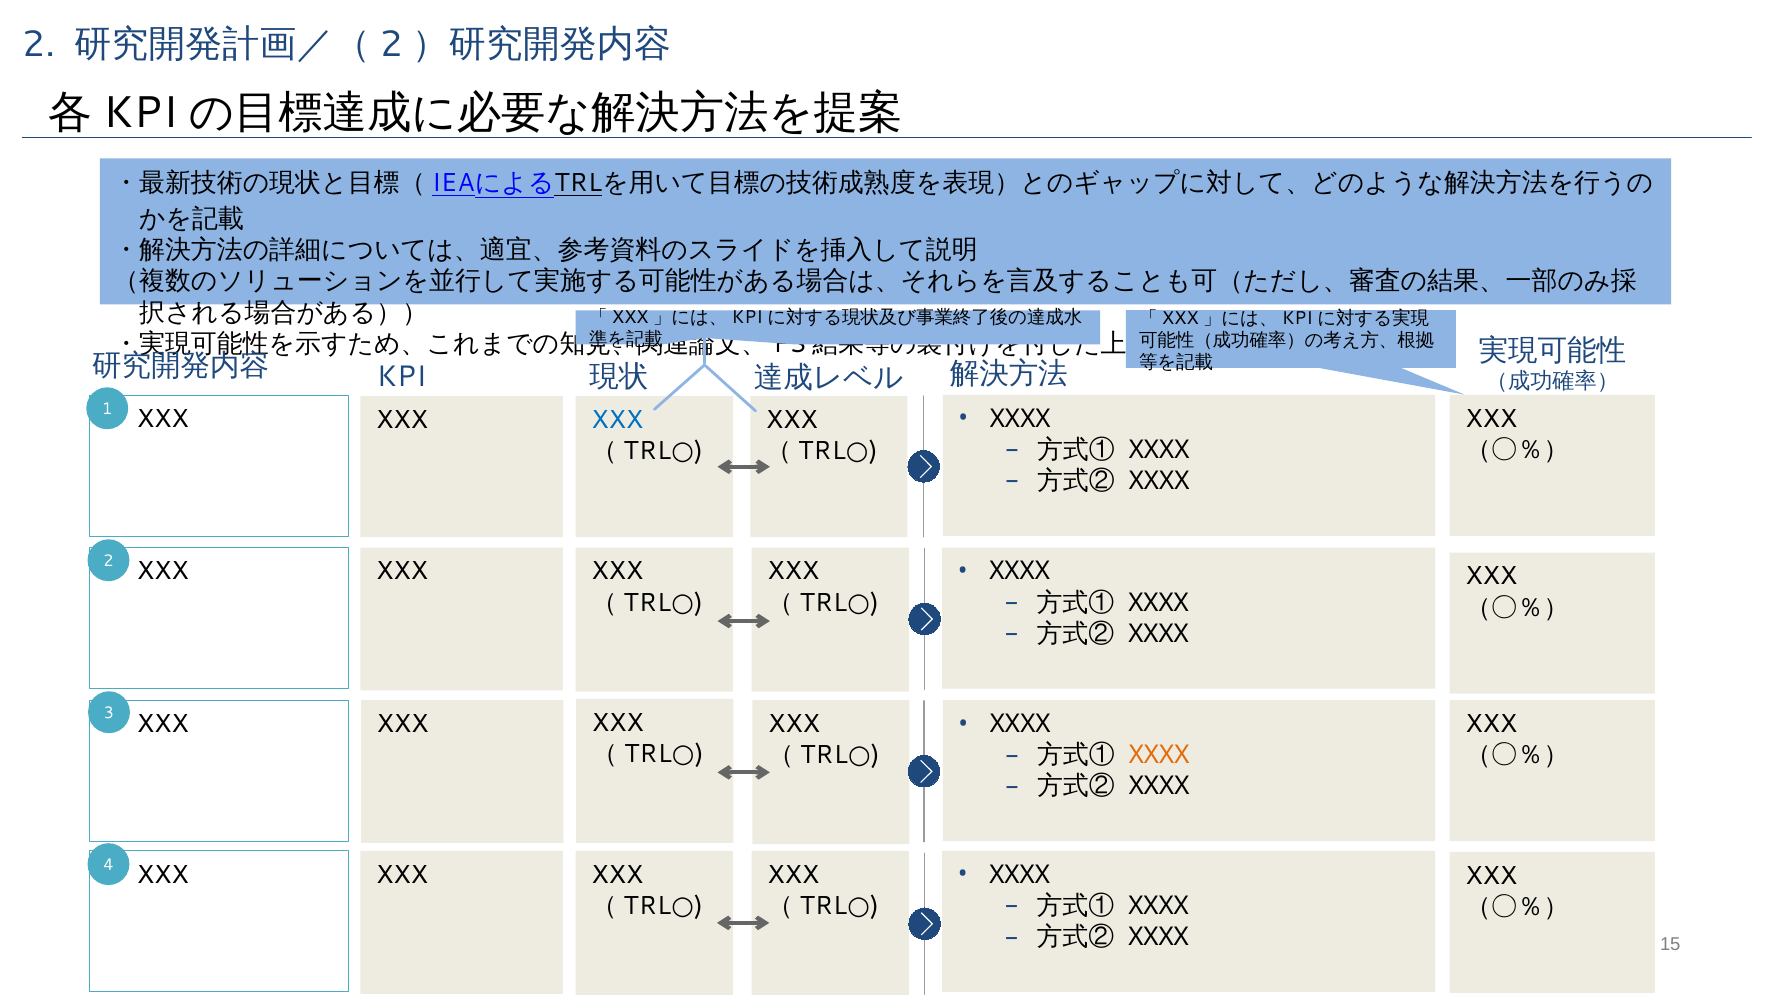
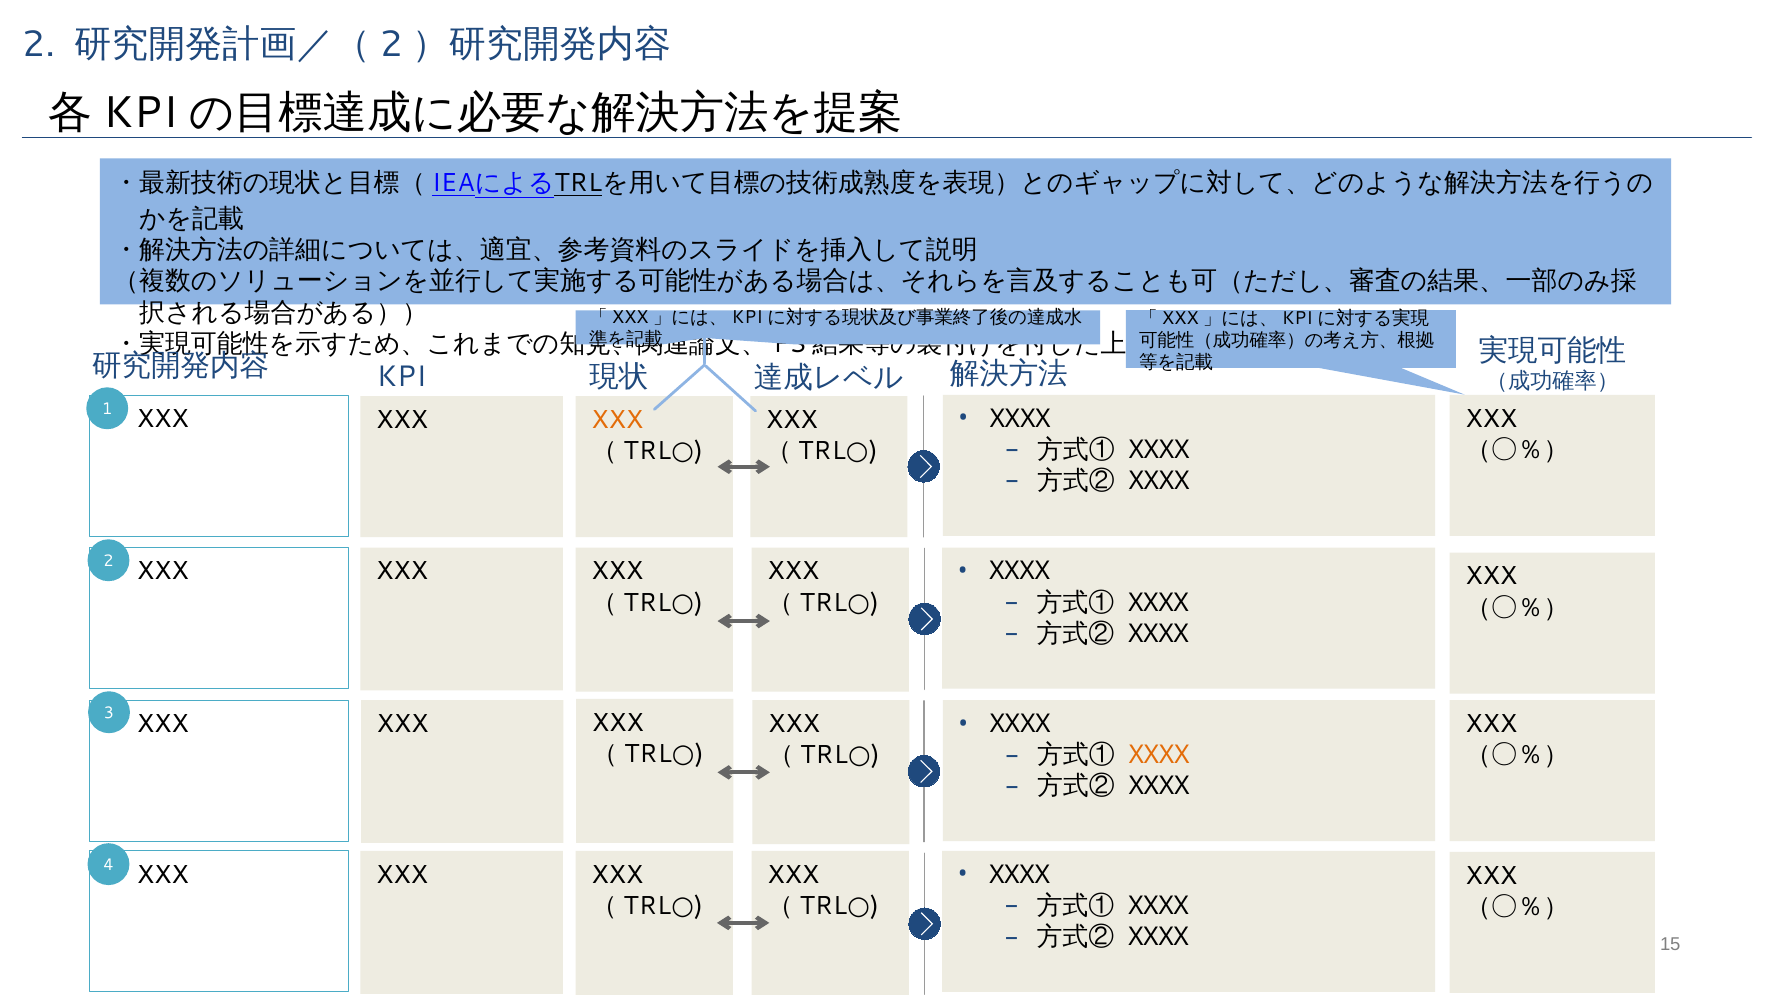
XXX colour: blue -> orange (617, 420)
